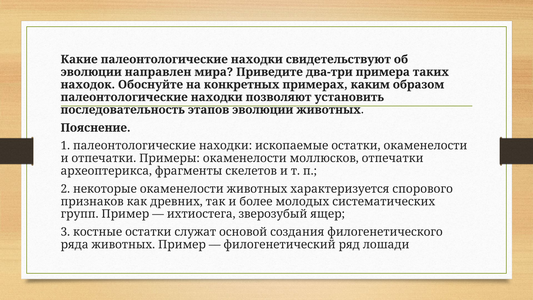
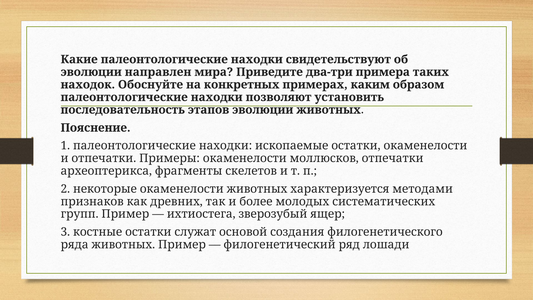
спорового: спорового -> методами (423, 189)
